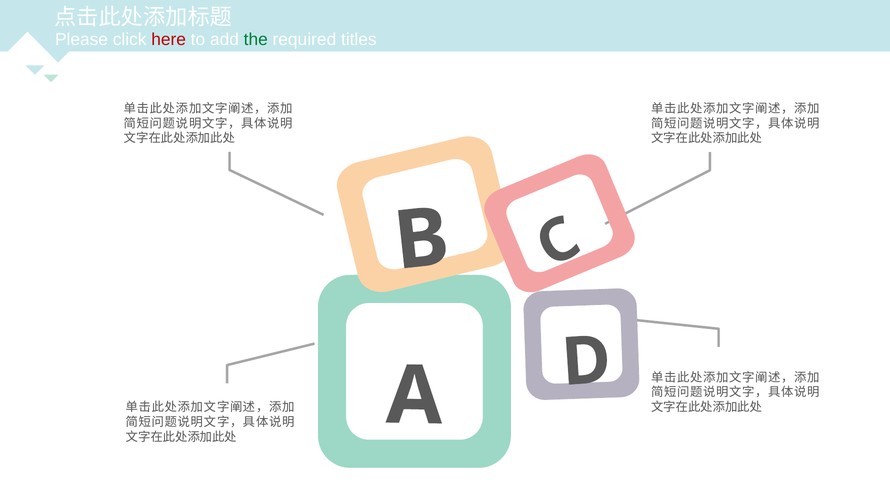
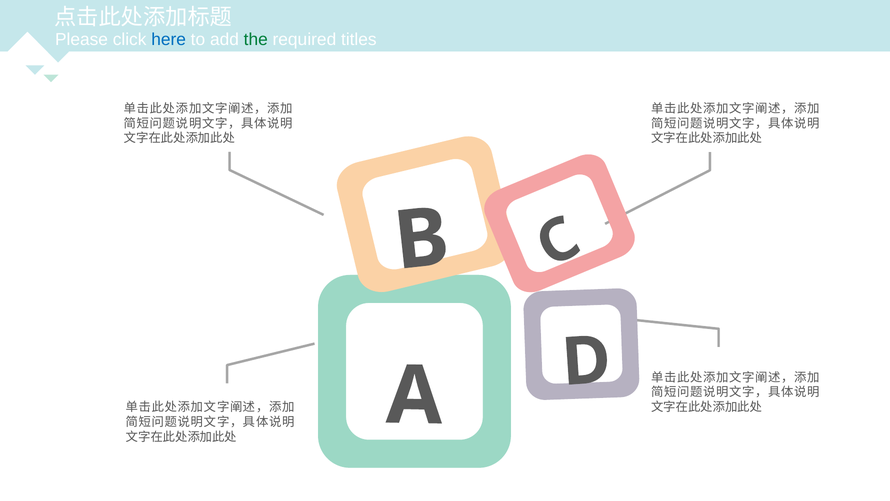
here colour: red -> blue (169, 39)
